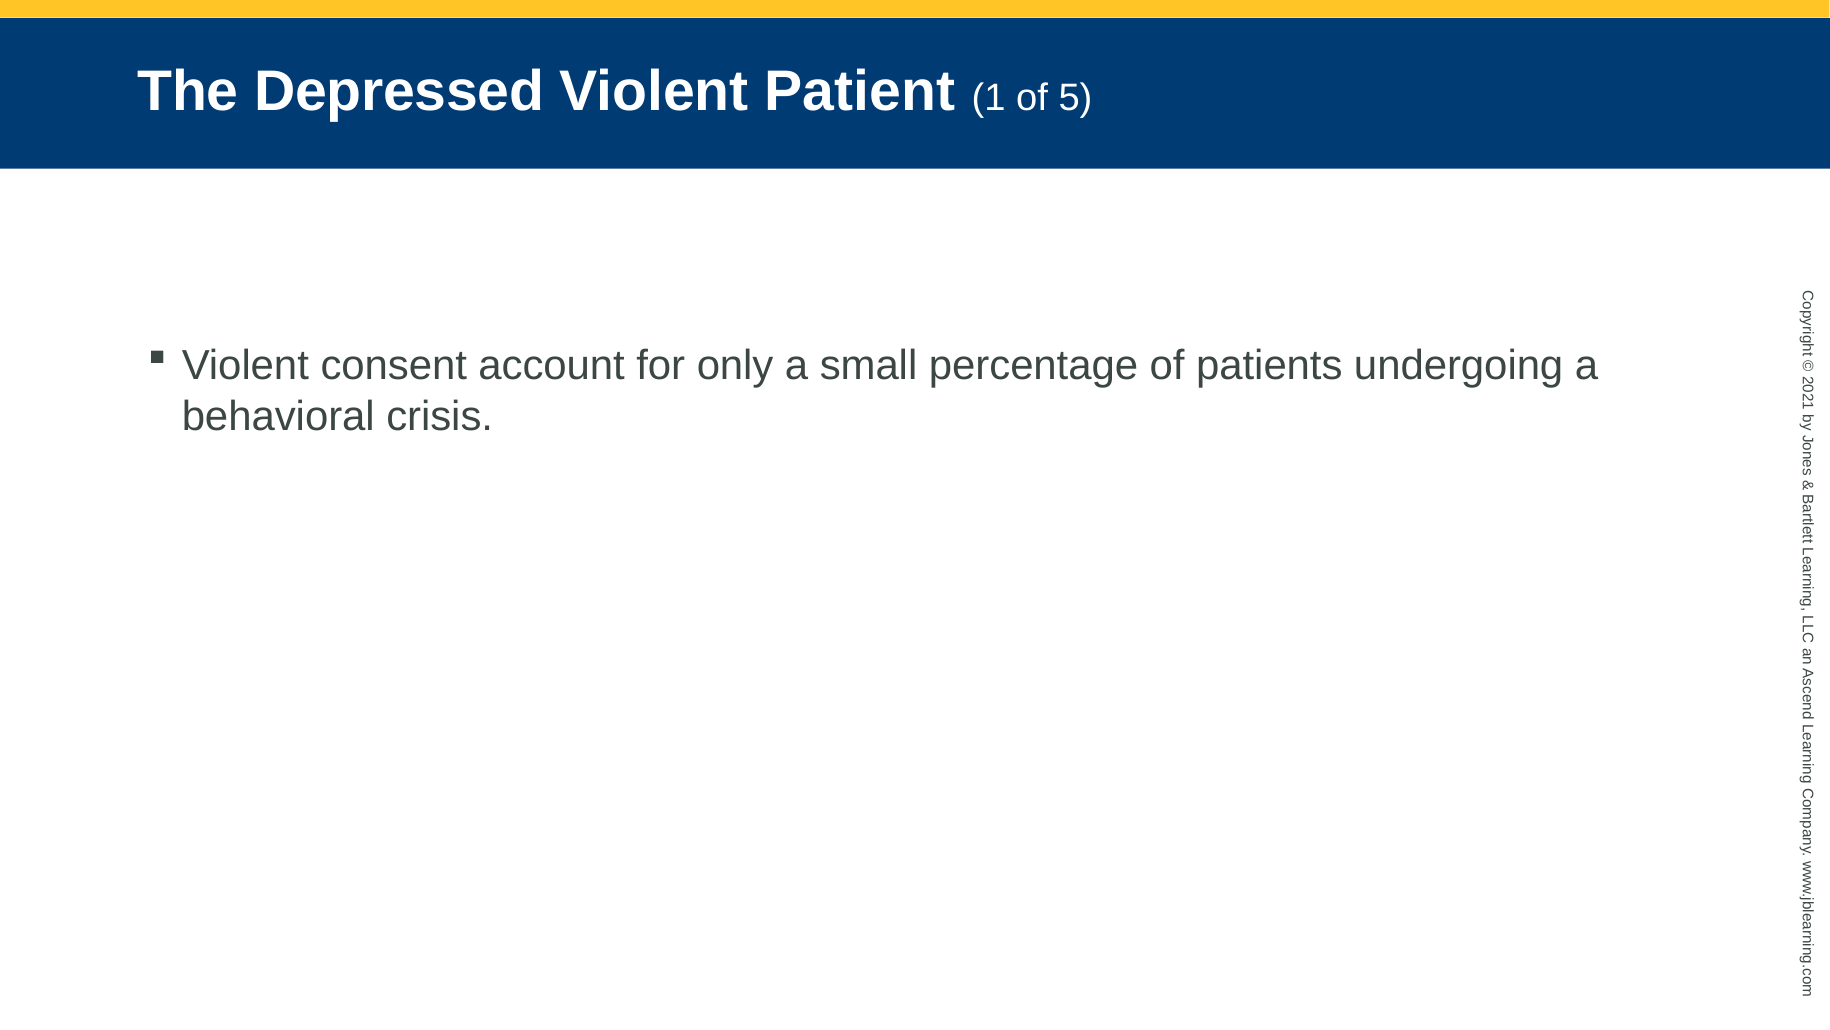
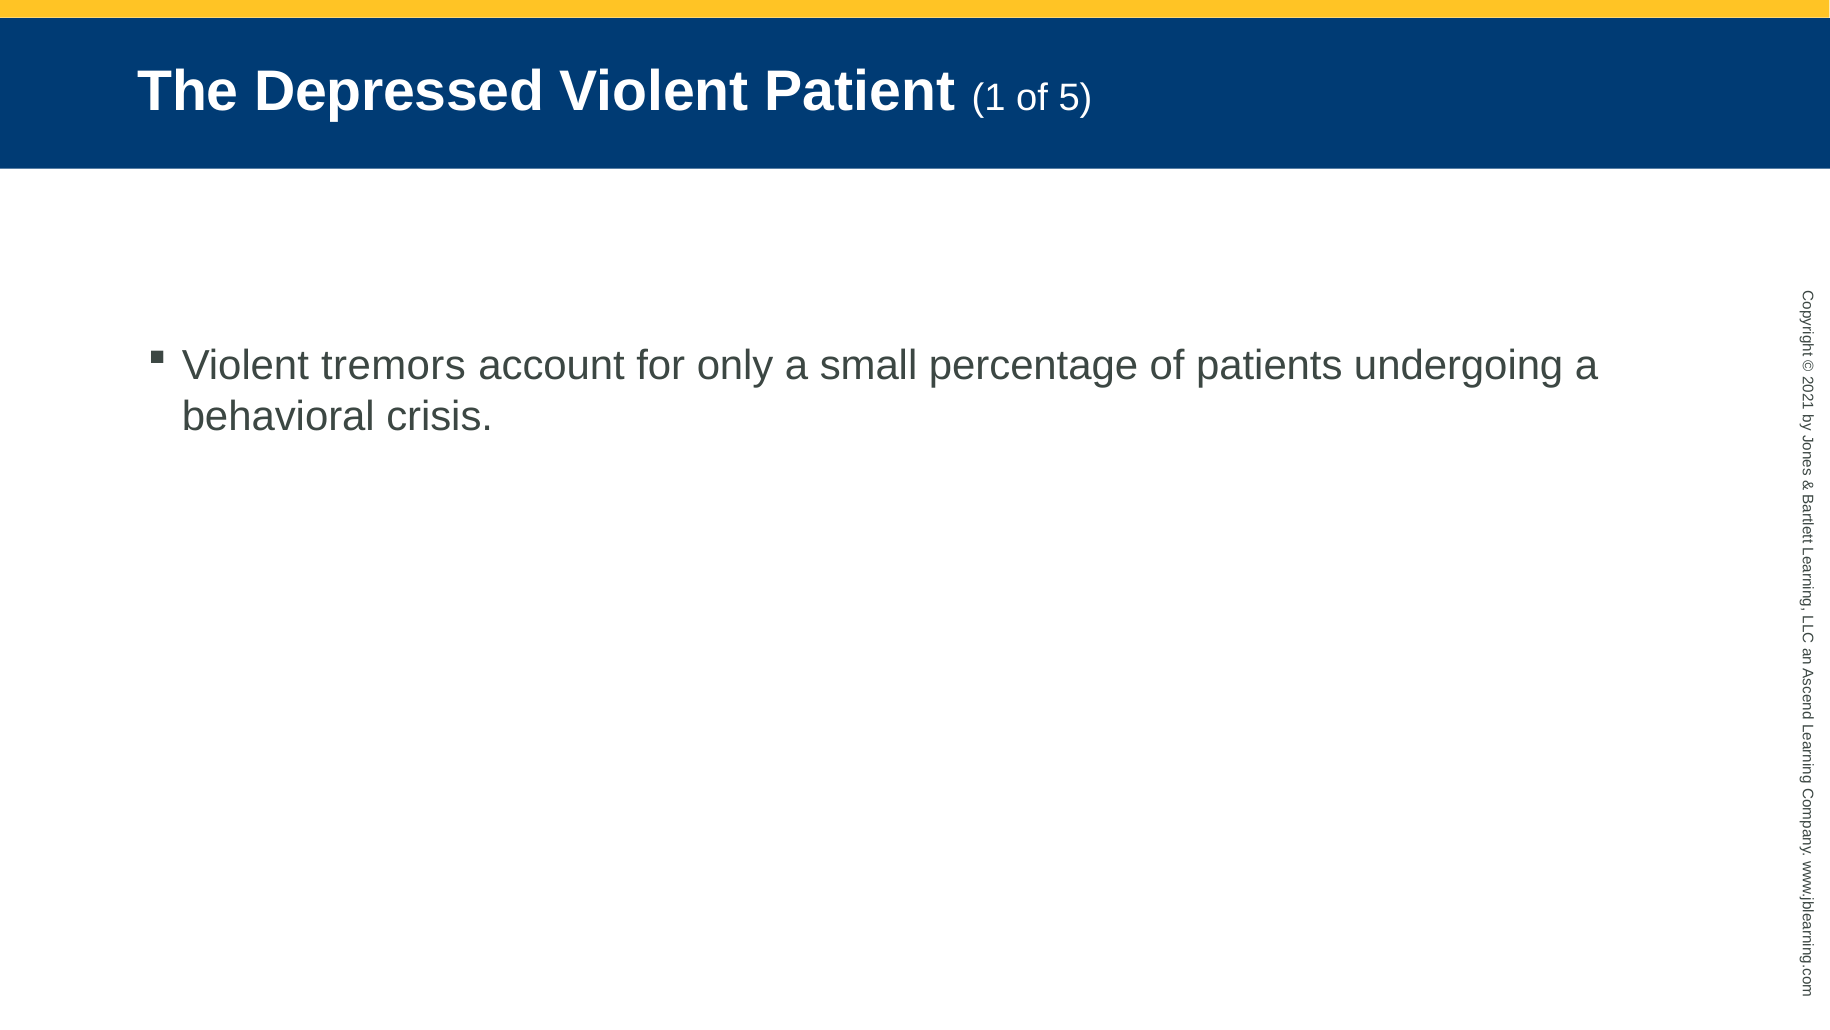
consent: consent -> tremors (393, 366)
